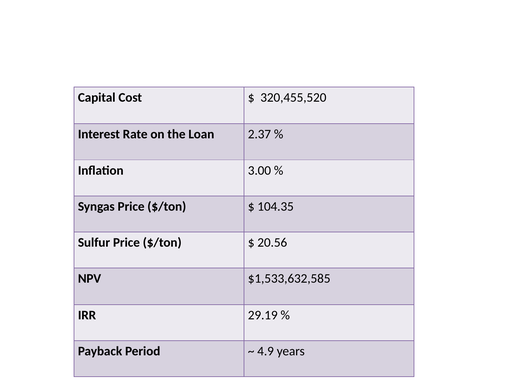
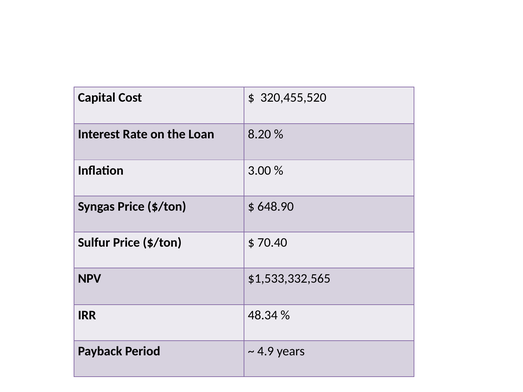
2.37: 2.37 -> 8.20 (259, 134)
104.35: 104.35 -> 648.90 (276, 207)
20.56: 20.56 -> 70.40 (272, 243)
$1,533,632,585: $1,533,632,585 -> $1,533,332,565 (289, 279)
29.19: 29.19 -> 48.34 (263, 315)
